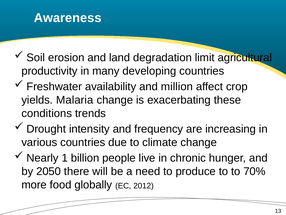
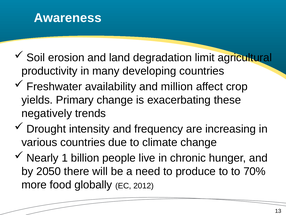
Malaria: Malaria -> Primary (75, 100)
conditions: conditions -> negatively (47, 113)
